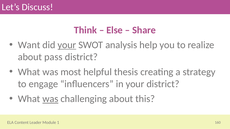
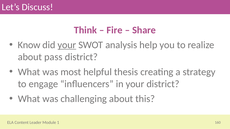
Else: Else -> Fire (115, 30)
Want: Want -> Know (29, 45)
was underline: present -> none (50, 99)
